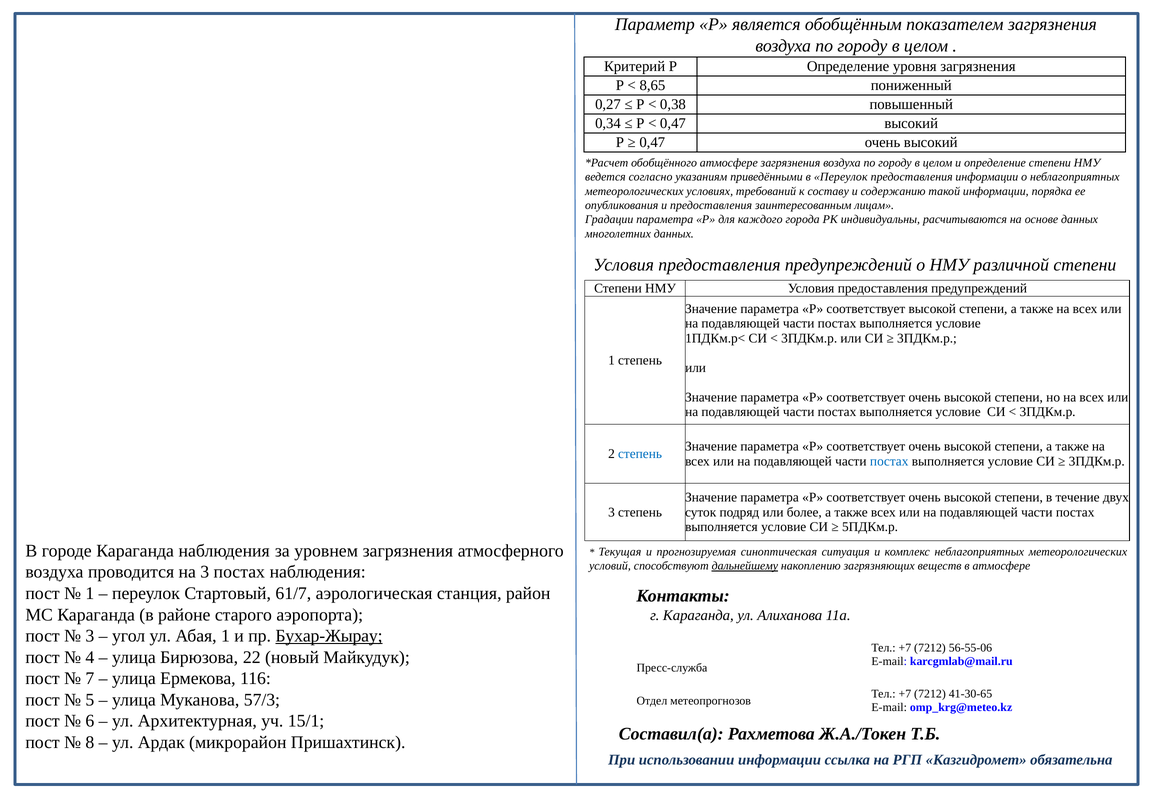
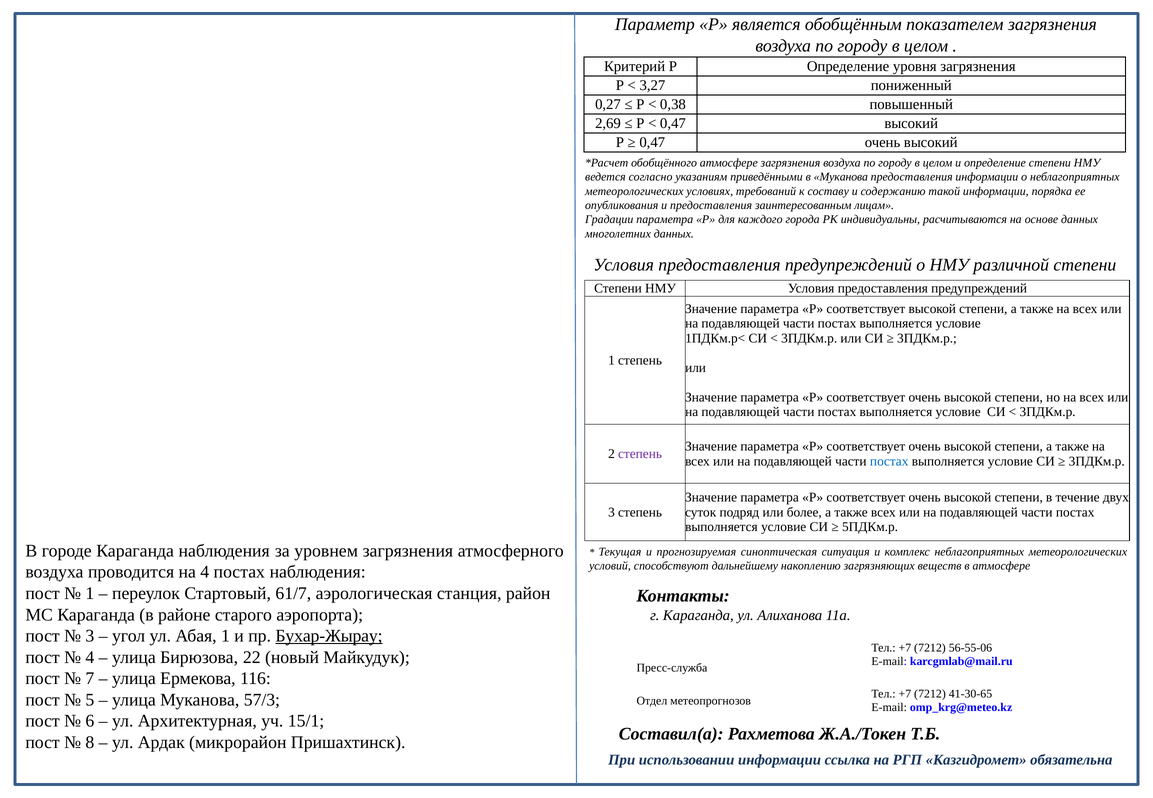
8,65: 8,65 -> 3,27 (652, 85)
0,34: 0,34 -> 2,69 (608, 123)
в Переулок: Переулок -> Муканова (841, 177)
степень colour: blue -> purple (640, 454)
дальнейшему underline: present -> none (745, 566)
на 3: 3 -> 4 (205, 572)
